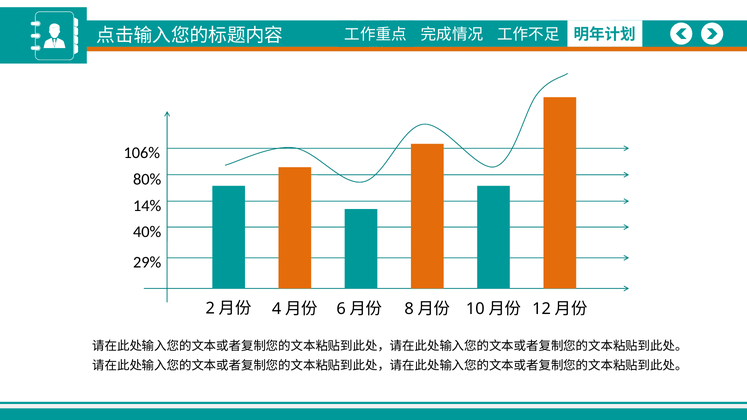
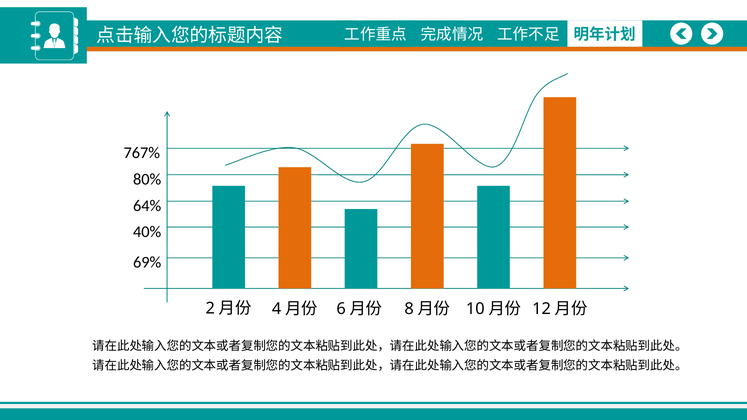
106%: 106% -> 767% (142, 153)
14%: 14% -> 64% (147, 206)
29%: 29% -> 69% (147, 263)
